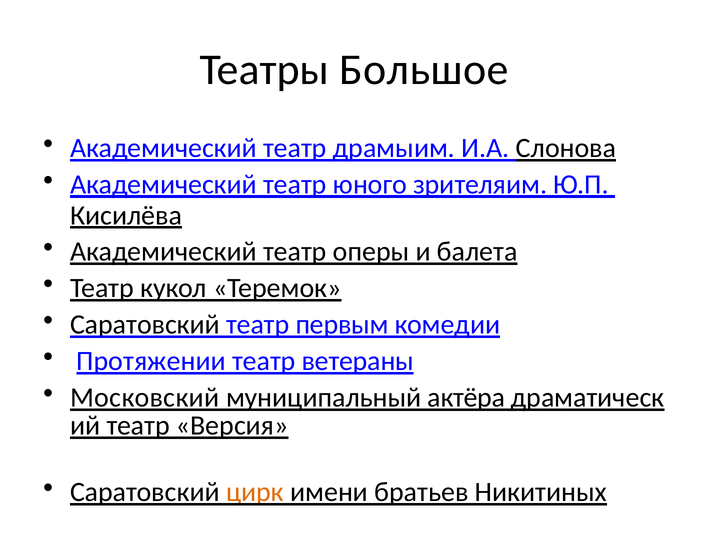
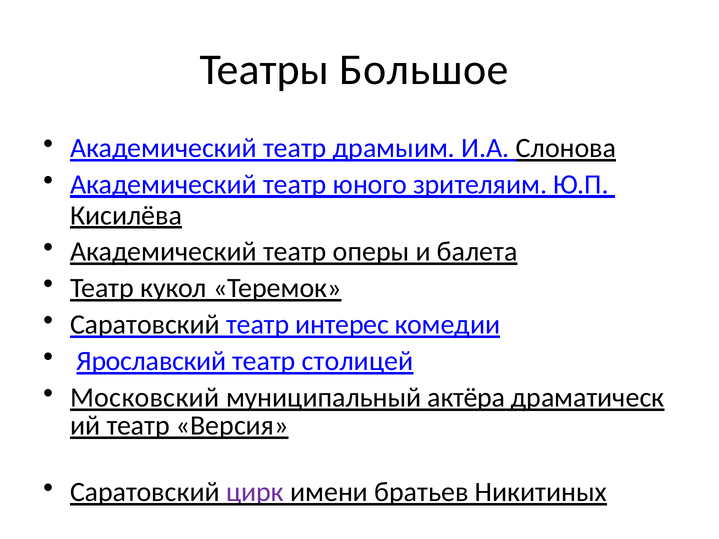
первым: первым -> интерес (342, 325)
Протяжении: Протяжении -> Ярославский (151, 361)
ветераны: ветераны -> столицей (358, 361)
цирк colour: orange -> purple (255, 492)
